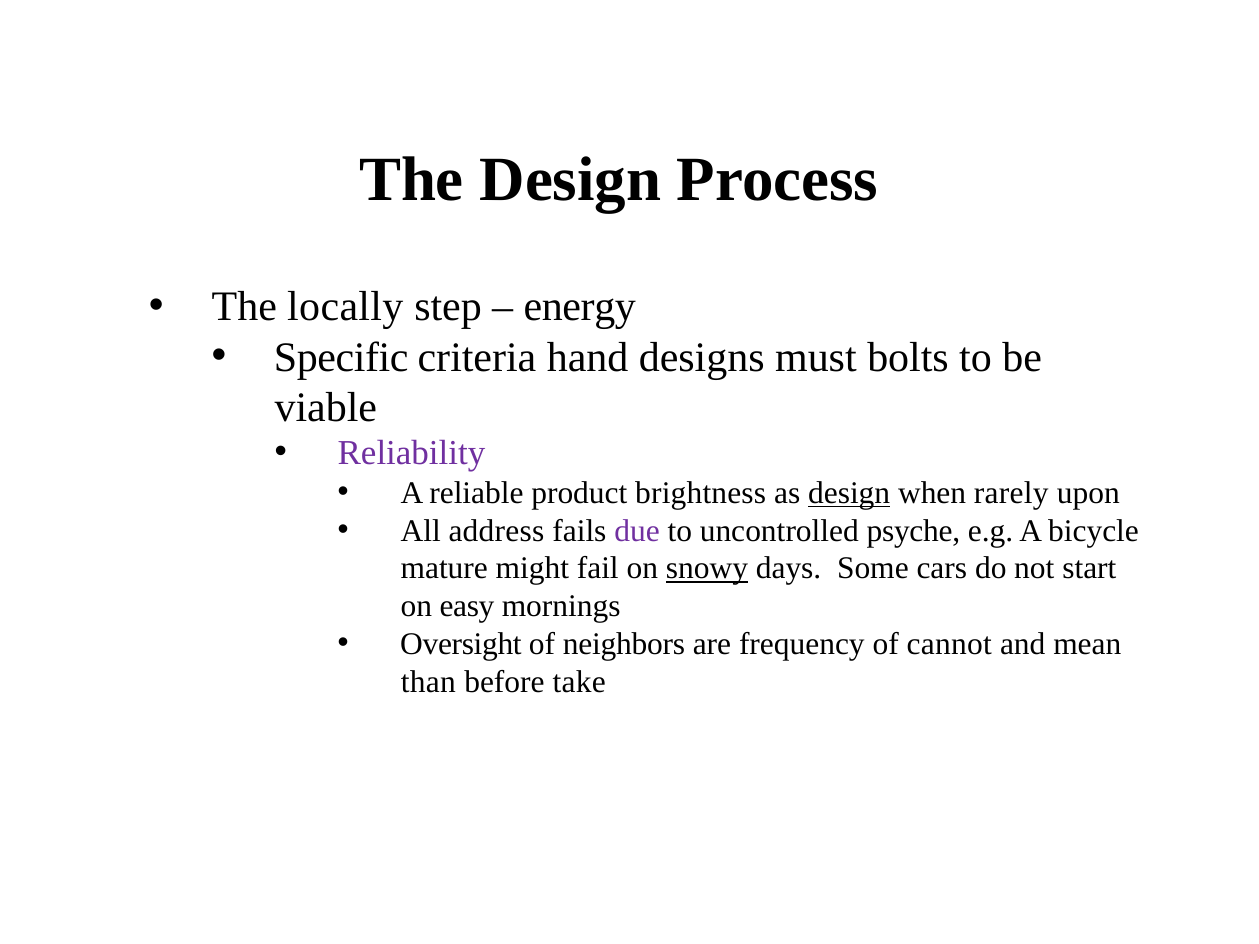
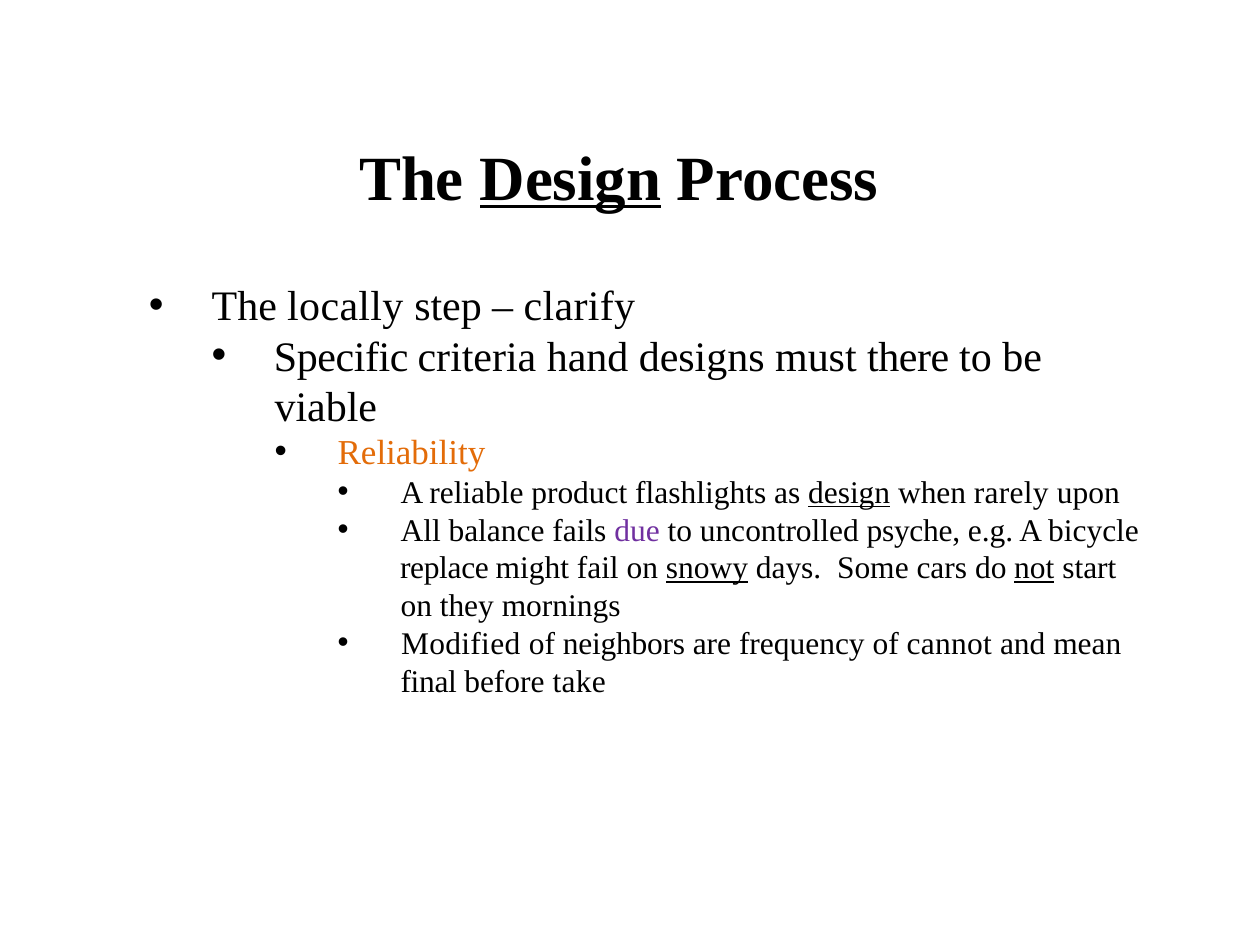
Design underline: none -> present (571, 180)
energy: energy -> clarify (579, 307)
bolts: bolts -> there (908, 357)
Reliability colour: purple -> orange (411, 453)
brightness: brightness -> flashlights (701, 493)
address: address -> balance (497, 531)
mature: mature -> replace (444, 569)
not underline: none -> present (1034, 569)
easy: easy -> they (467, 606)
Oversight: Oversight -> Modified (461, 644)
than: than -> final (429, 682)
